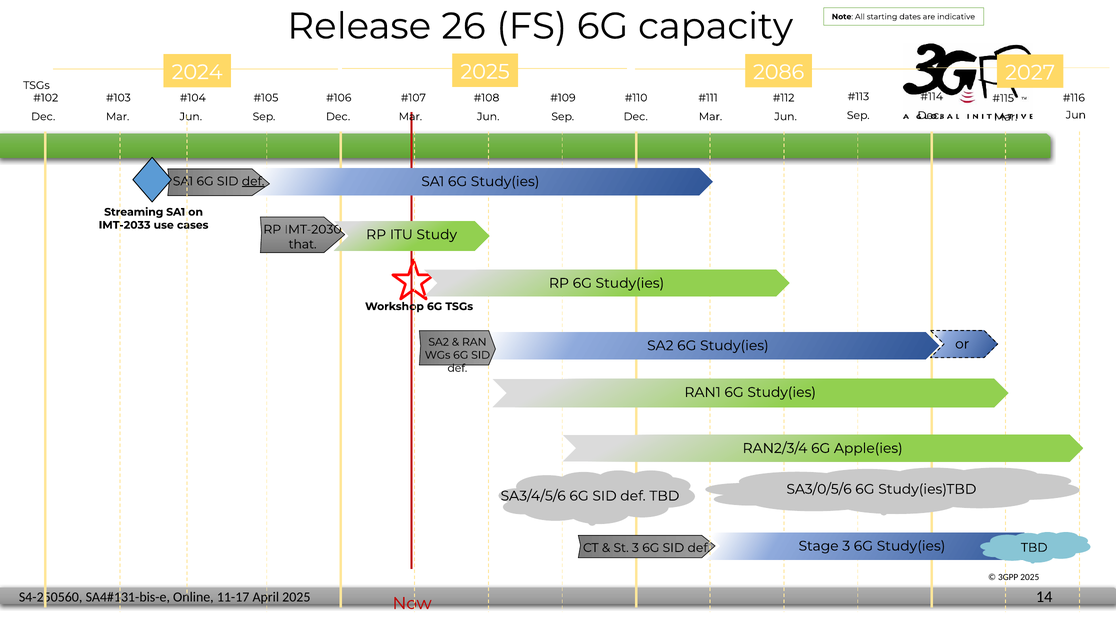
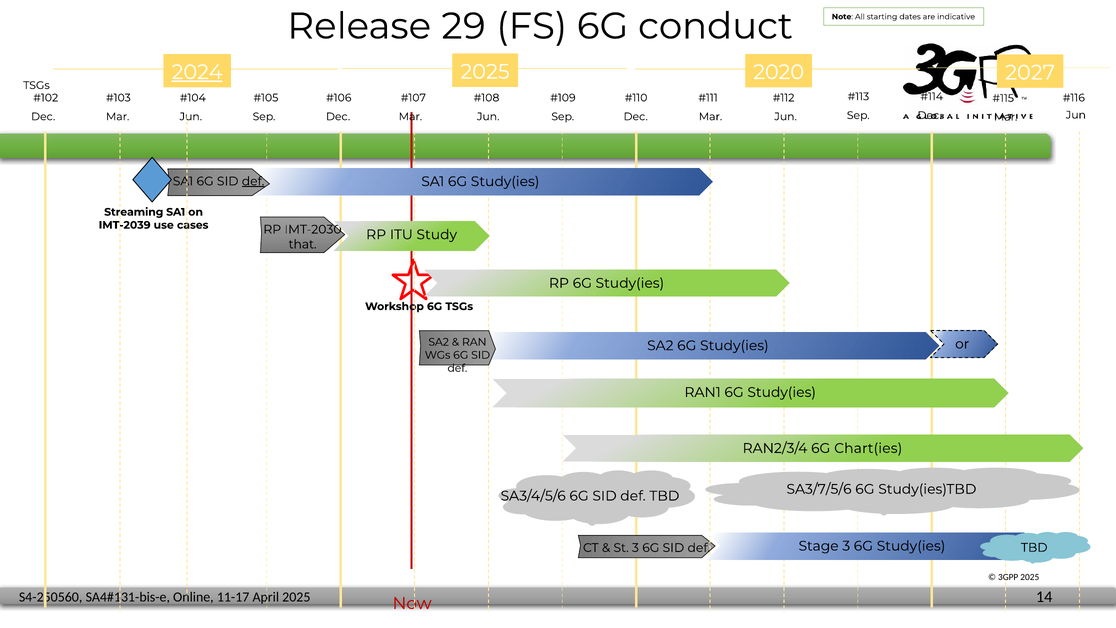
26: 26 -> 29 (464, 26)
capacity: capacity -> conduct (716, 26)
2086: 2086 -> 2020 (779, 72)
2024 underline: none -> present (197, 72)
IMT-2033: IMT-2033 -> IMT-2039 (125, 225)
Apple(ies: Apple(ies -> Chart(ies (868, 448)
SA3/0/5/6: SA3/0/5/6 -> SA3/7/5/6 (819, 489)
